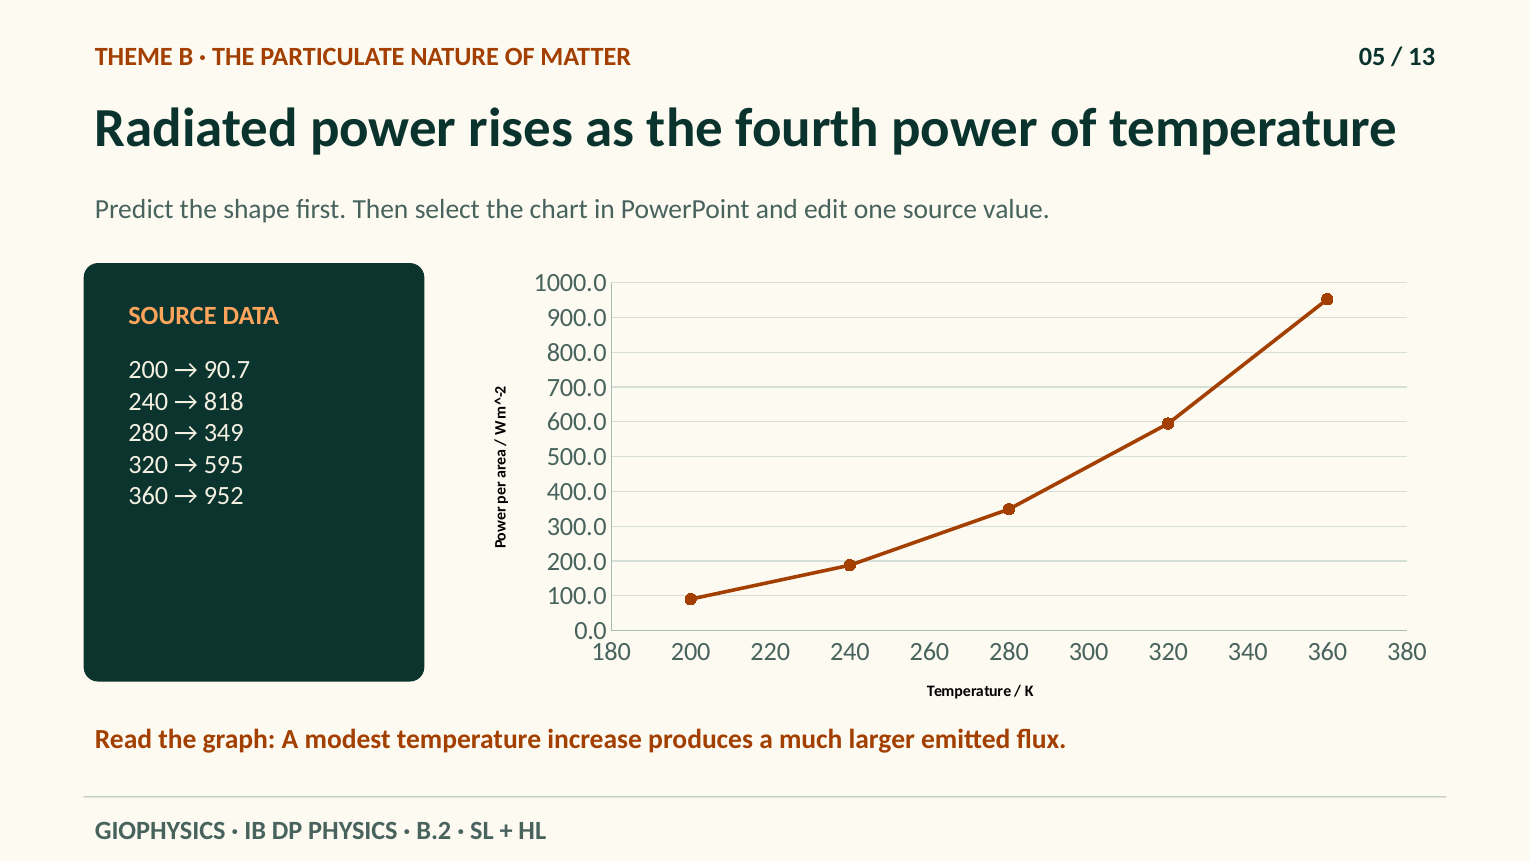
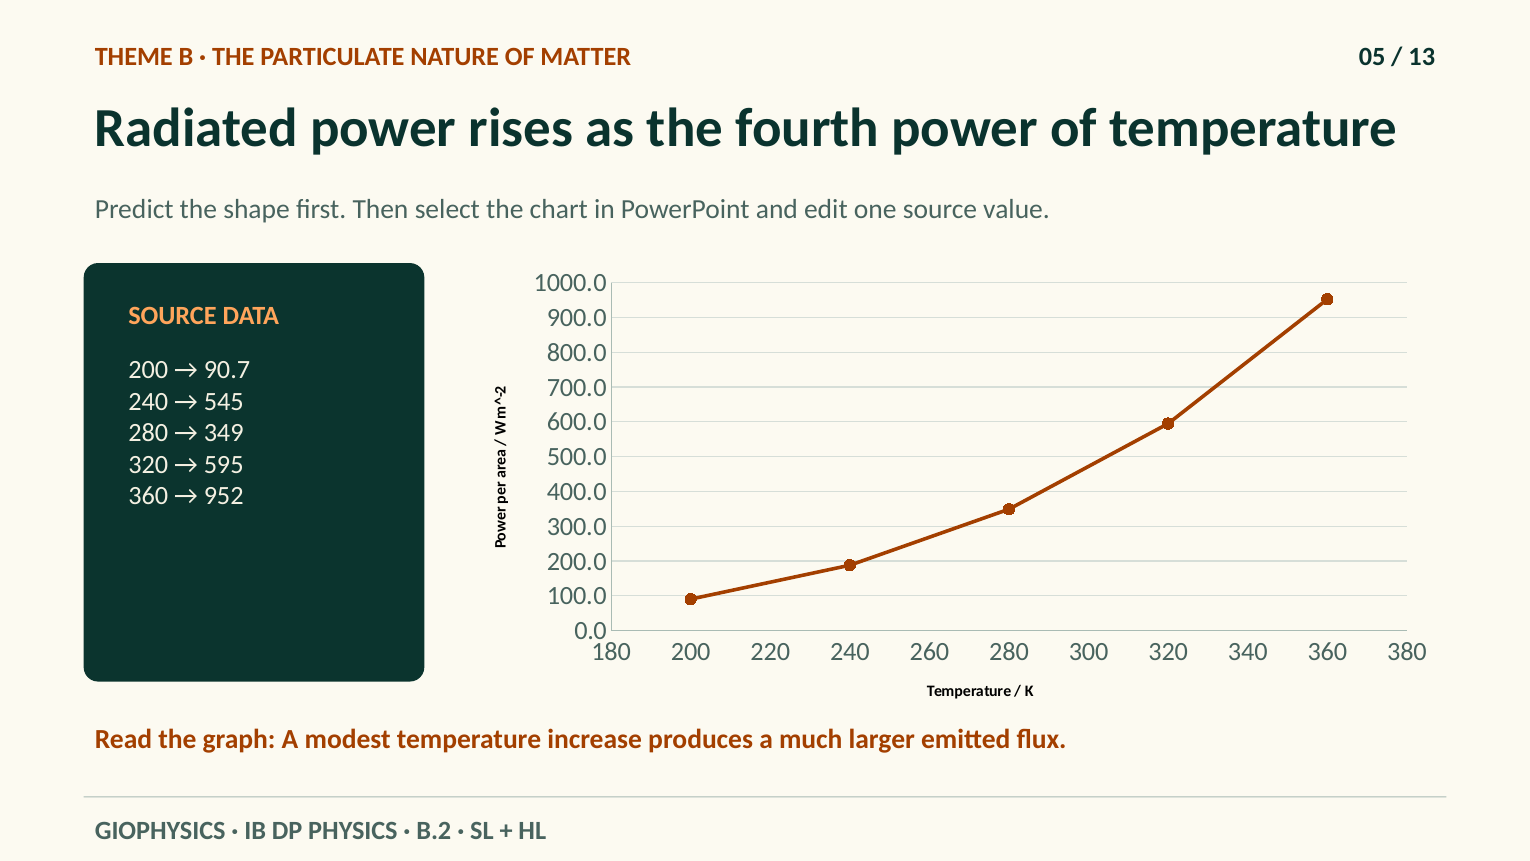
818: 818 -> 545 (224, 401)
